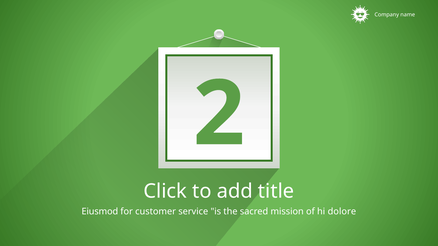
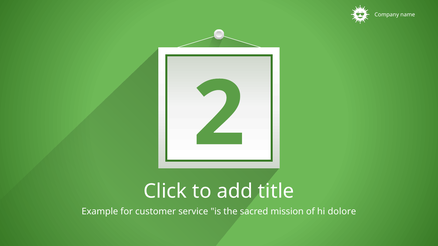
Eiusmod: Eiusmod -> Example (100, 212)
